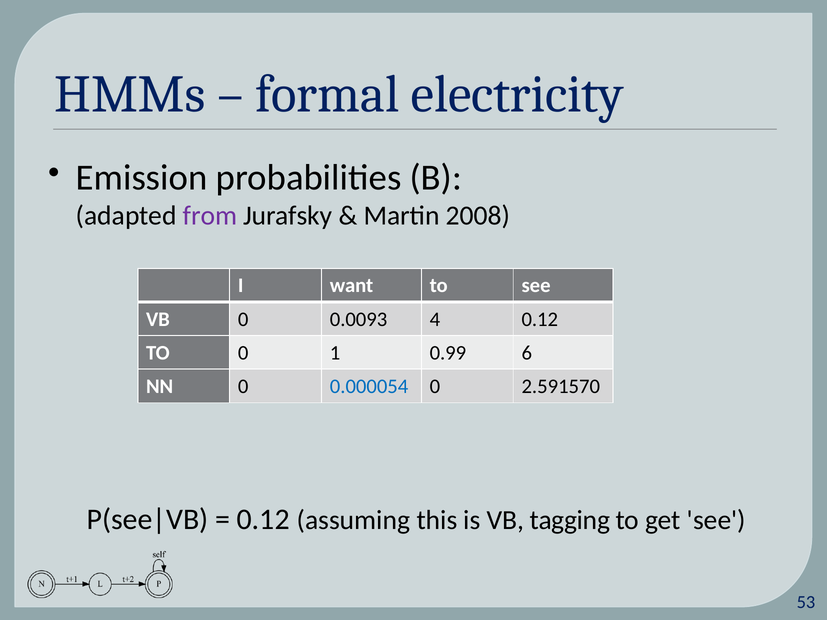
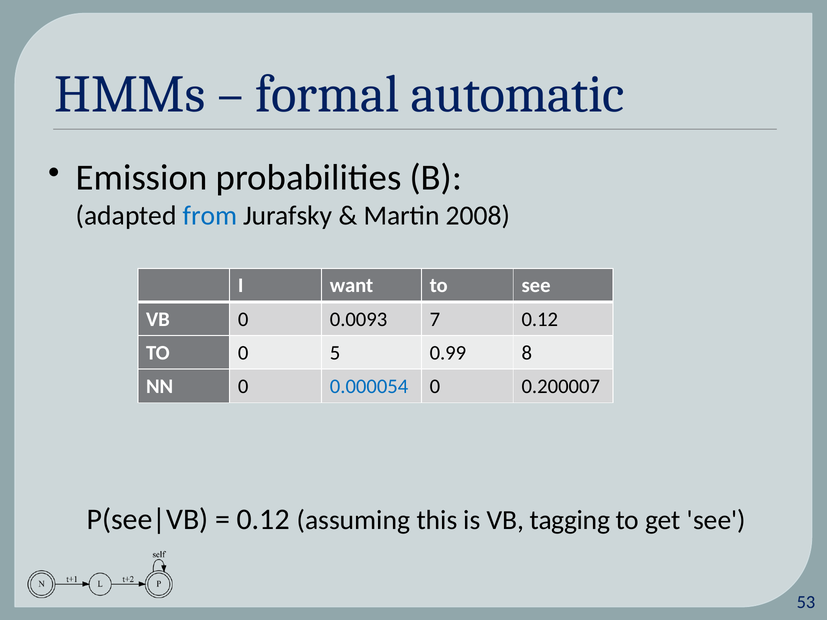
electricity: electricity -> automatic (518, 94)
from colour: purple -> blue (210, 216)
4: 4 -> 7 (435, 319)
1: 1 -> 5 (335, 353)
6: 6 -> 8 (527, 353)
2.591570: 2.591570 -> 0.200007 (561, 386)
